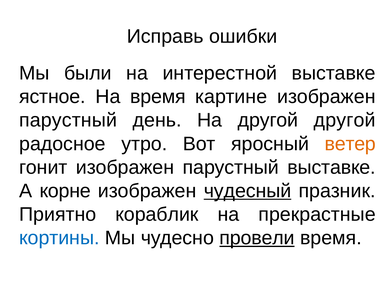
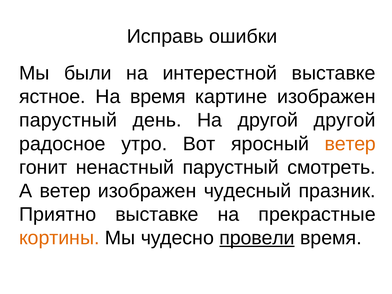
гонит изображен: изображен -> ненастный (125, 167)
парустный выставке: выставке -> смотреть (332, 167)
А корне: корне -> ветер (65, 191)
чудесный underline: present -> none (248, 191)
Приятно кораблик: кораблик -> выставке (157, 214)
кортины colour: blue -> orange (59, 238)
